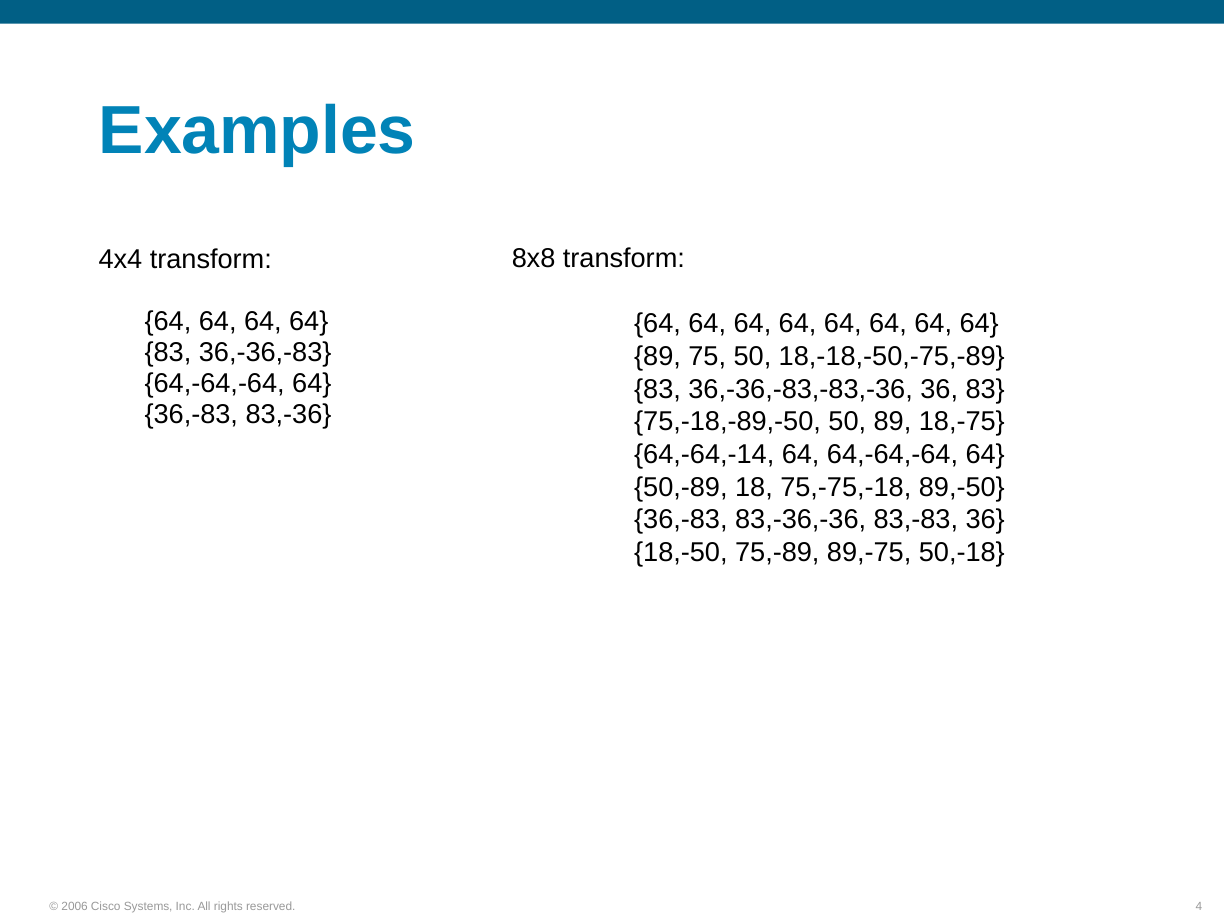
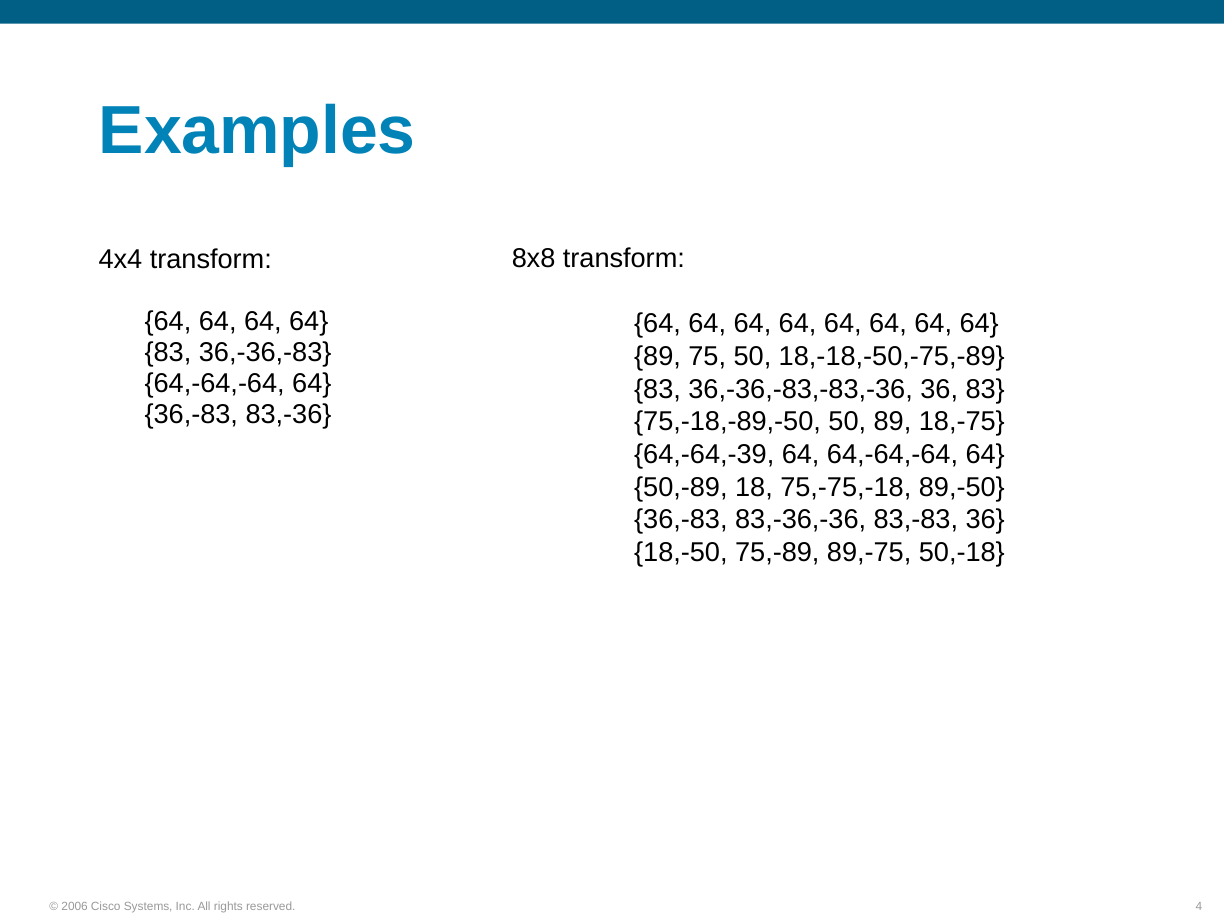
64,-64,-14: 64,-64,-14 -> 64,-64,-39 (704, 455)
